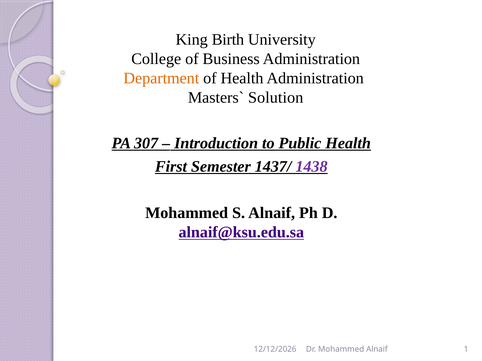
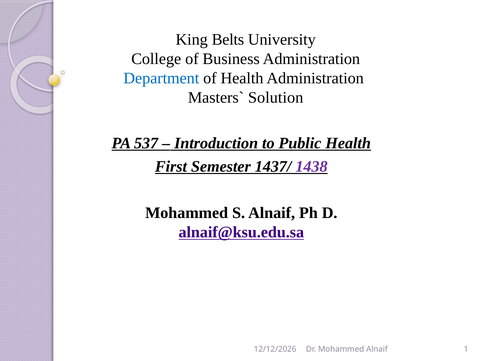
Birth: Birth -> Belts (228, 40)
Department colour: orange -> blue (161, 78)
307: 307 -> 537 (146, 143)
